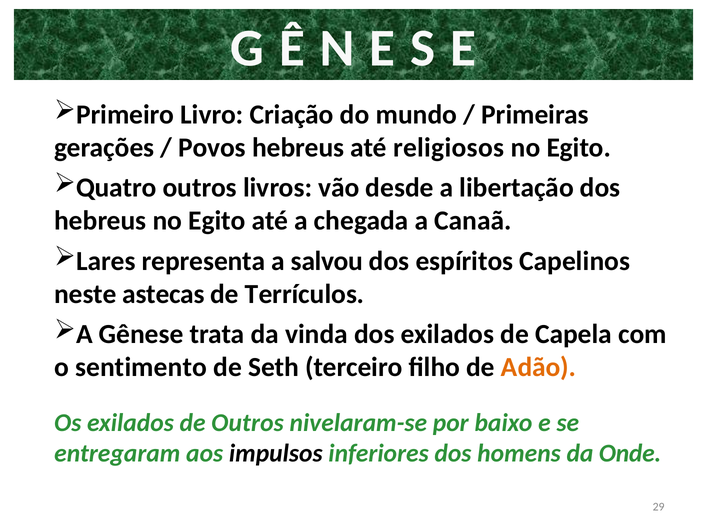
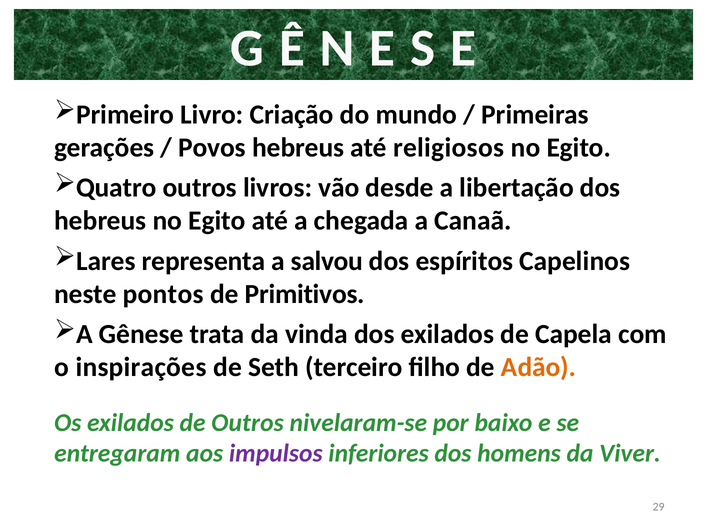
astecas: astecas -> pontos (163, 294)
Terrículos: Terrículos -> Primitivos (305, 294)
sentimento: sentimento -> inspirações (141, 367)
impulsos colour: black -> purple (276, 453)
Onde: Onde -> Viver (630, 453)
